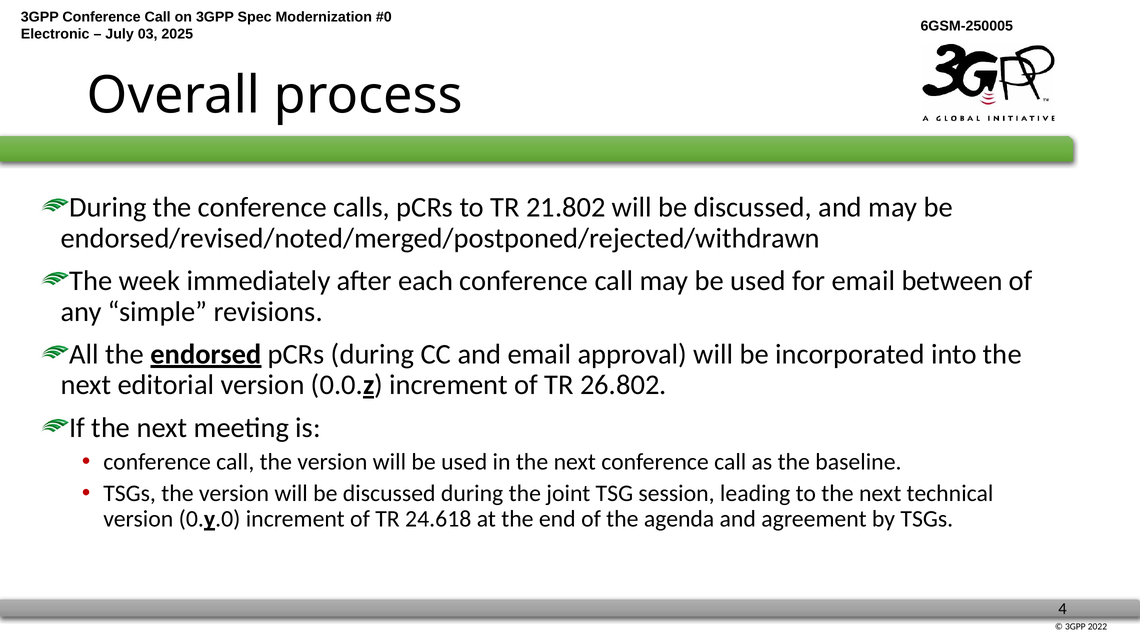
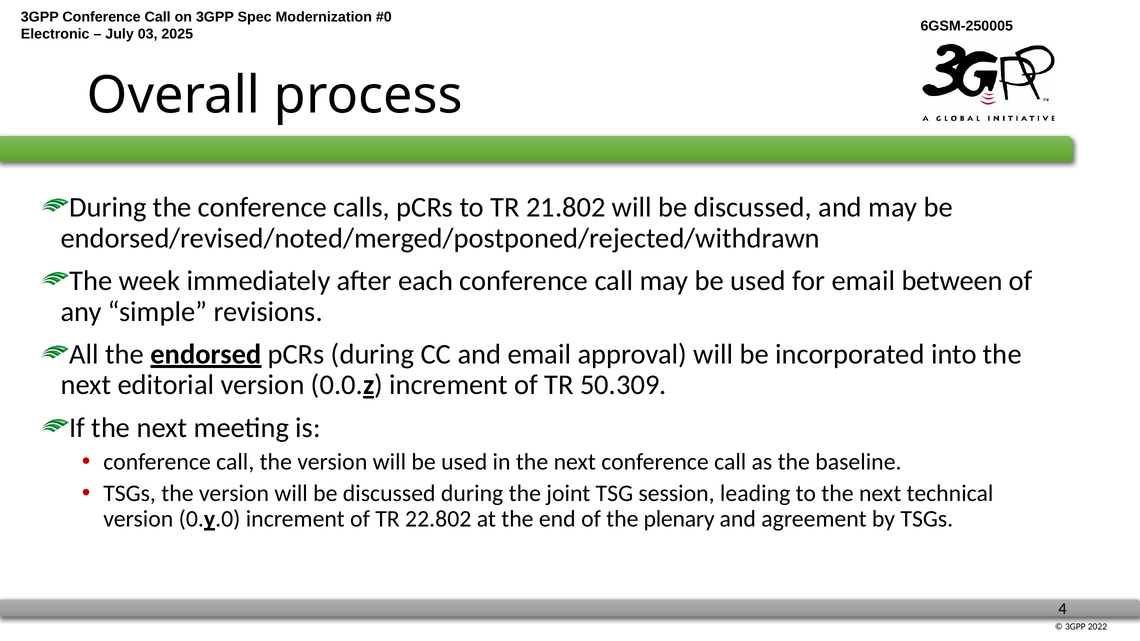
26.802: 26.802 -> 50.309 (623, 385)
24.618: 24.618 -> 22.802 (438, 519)
agenda: agenda -> plenary (679, 519)
